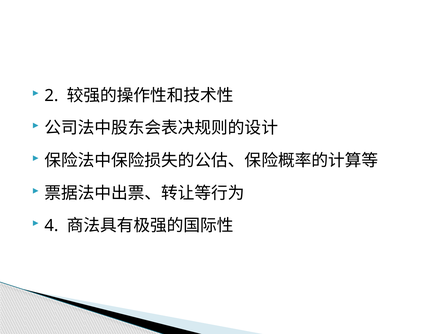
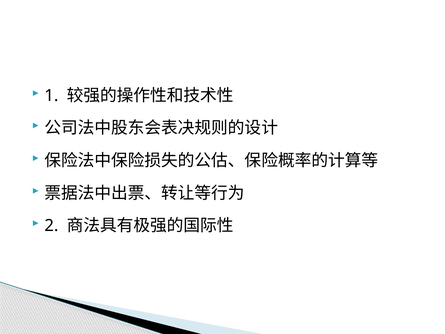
2: 2 -> 1 (51, 95)
4: 4 -> 2 (51, 226)
